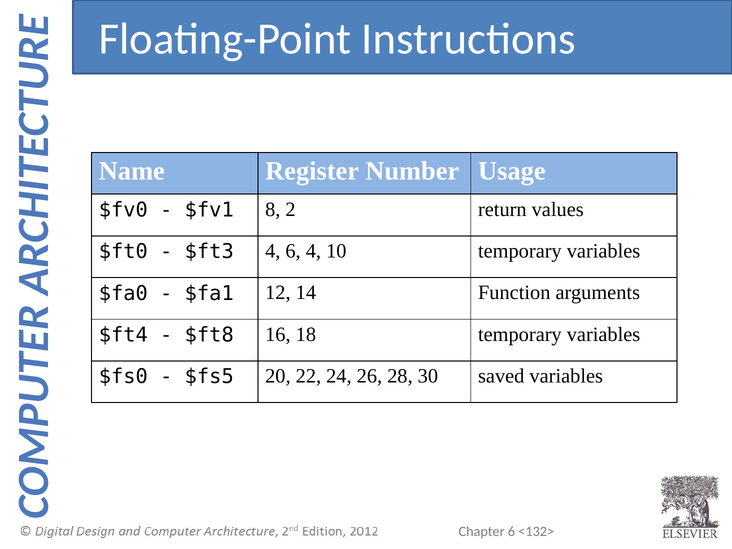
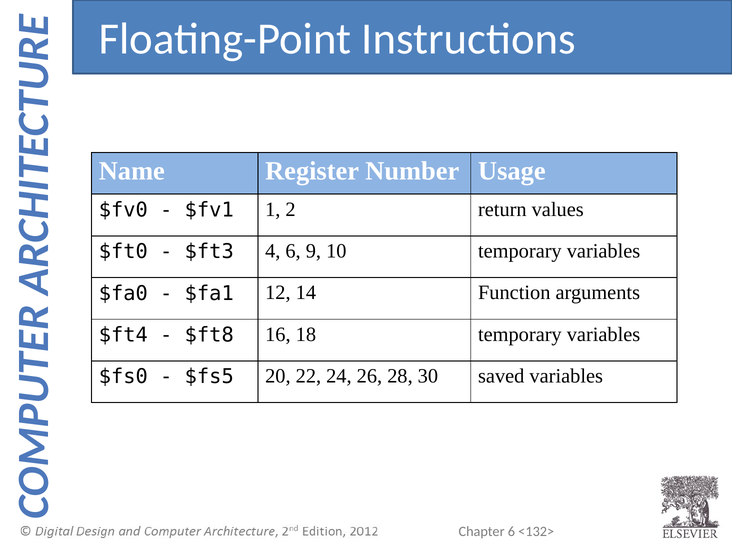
8: 8 -> 1 (273, 209)
6 4: 4 -> 9 (313, 251)
